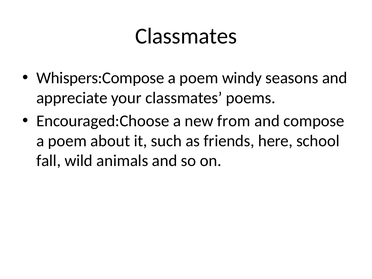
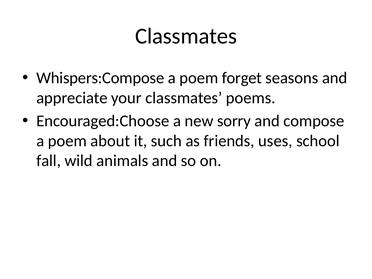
windy: windy -> forget (242, 78)
from: from -> sorry (234, 121)
here: here -> uses (275, 141)
